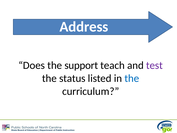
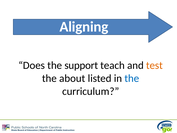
Address: Address -> Aligning (84, 27)
test colour: purple -> orange (154, 65)
status: status -> about (72, 78)
